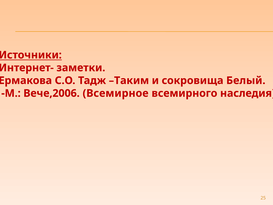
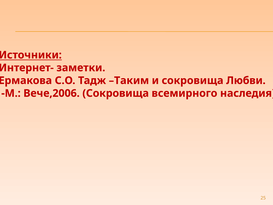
Белый: Белый -> Любви (246, 80)
Вече,2006 Всемирное: Всемирное -> Сокровища (116, 93)
